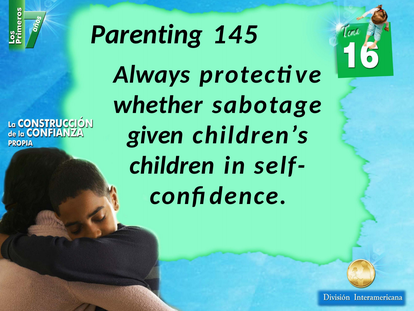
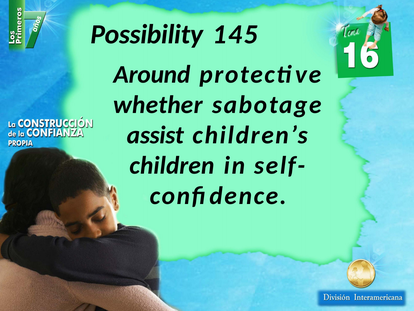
Parenting: Parenting -> Possibility (147, 34)
Always: Always -> Around (152, 74)
given: given -> assist (155, 135)
